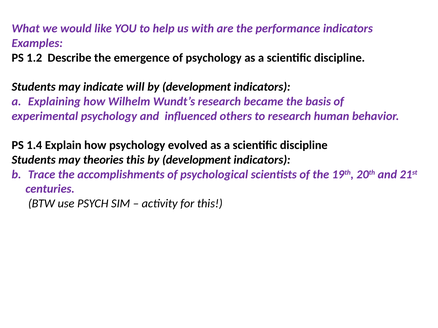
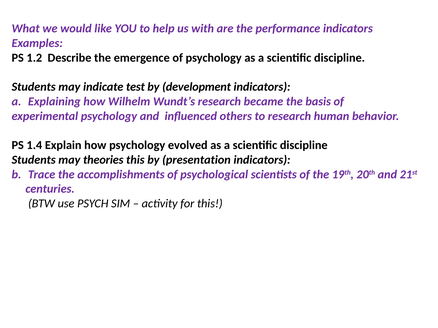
will: will -> test (135, 87)
this by development: development -> presentation (196, 160)
